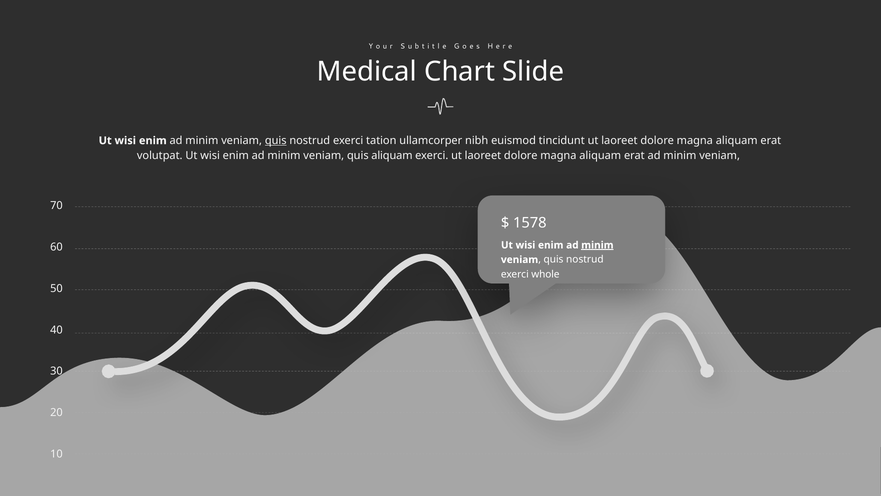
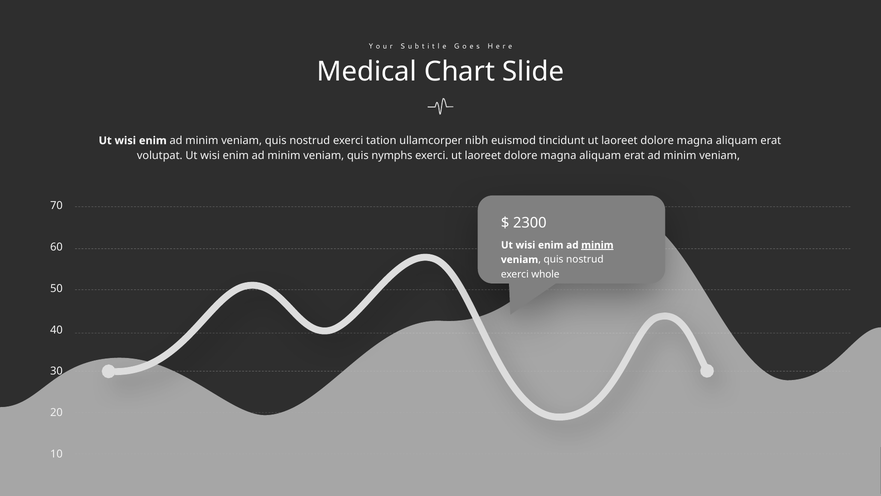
quis underline: present -> none (276, 140)
quis aliquam: aliquam -> nymphs (392, 156)
1578: 1578 -> 2300 (530, 223)
